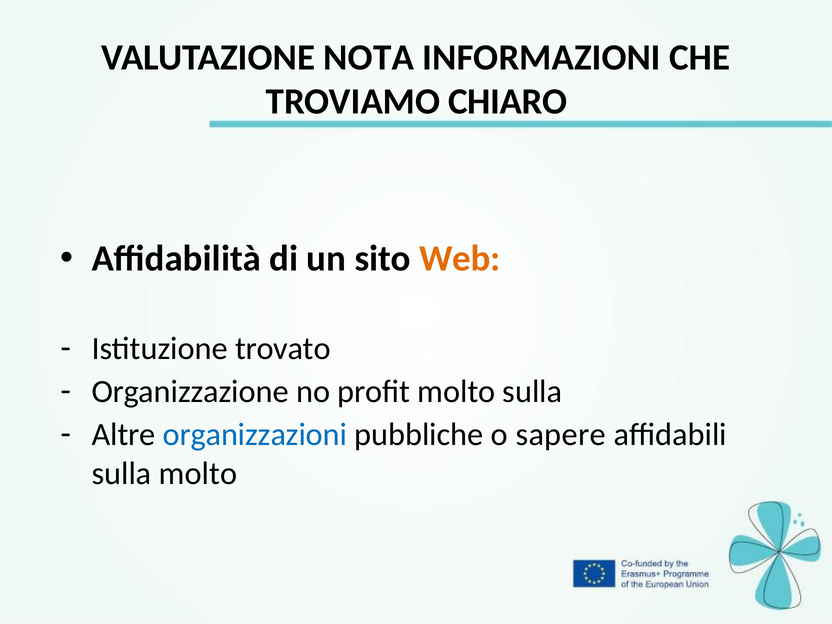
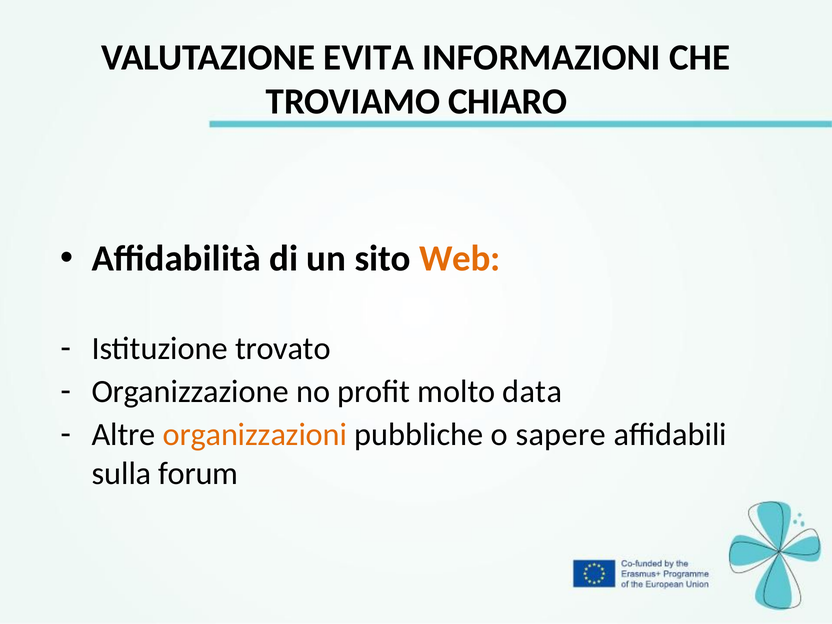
NOTA: NOTA -> EVITA (369, 57)
molto sulla: sulla -> data (532, 392)
organizzazioni colour: blue -> orange (255, 435)
sulla molto: molto -> forum (198, 473)
